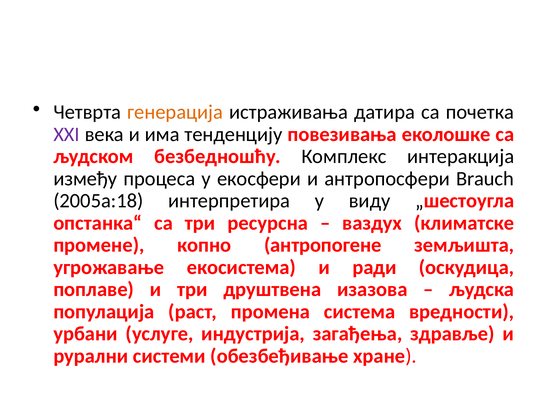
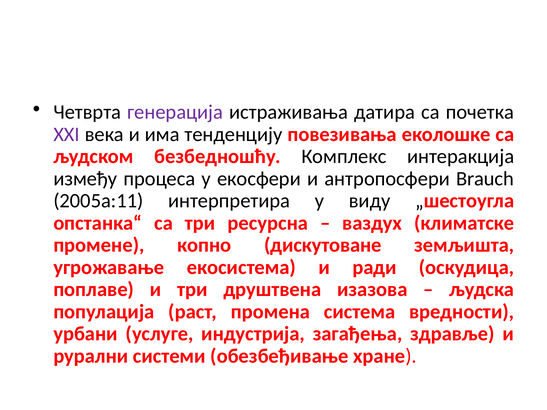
генерација colour: orange -> purple (175, 112)
2005а:18: 2005а:18 -> 2005а:11 (98, 201)
антропогене: антропогене -> дискутоване (323, 245)
